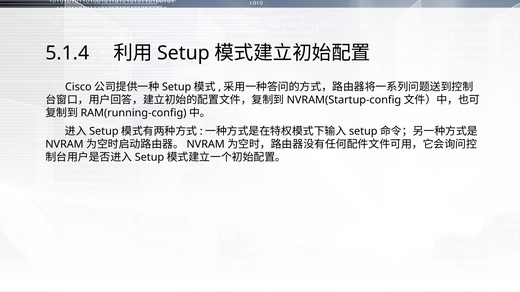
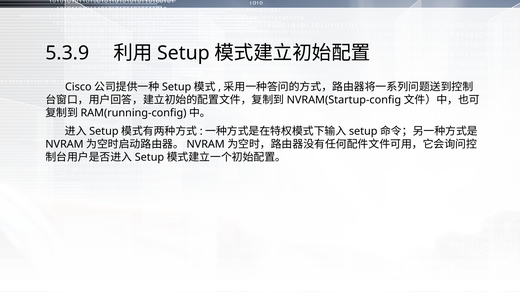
5.1.4: 5.1.4 -> 5.3.9 (67, 53)
